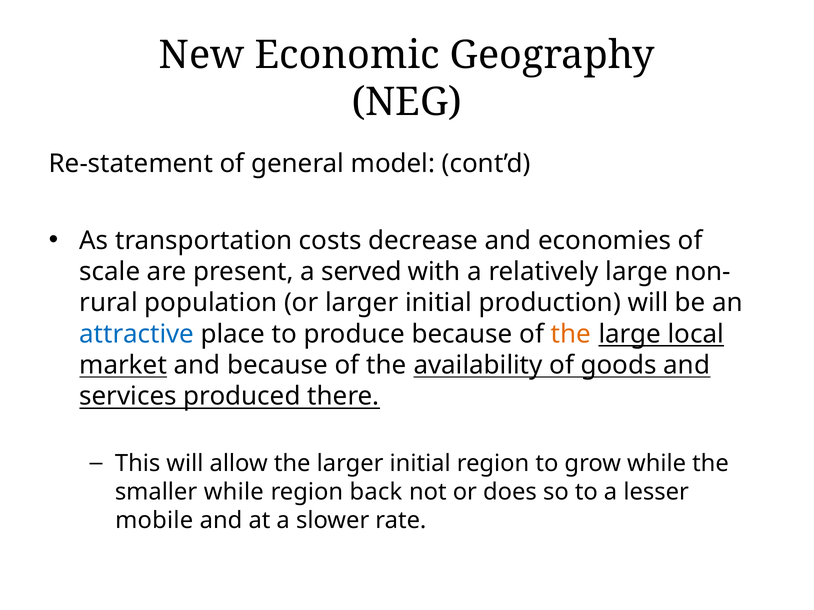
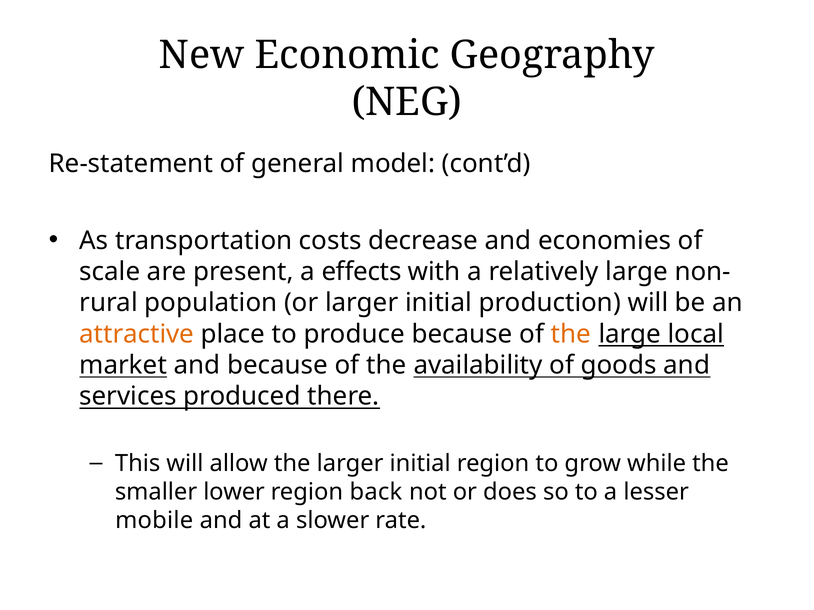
served: served -> effects (362, 272)
attractive colour: blue -> orange (137, 334)
smaller while: while -> lower (234, 492)
